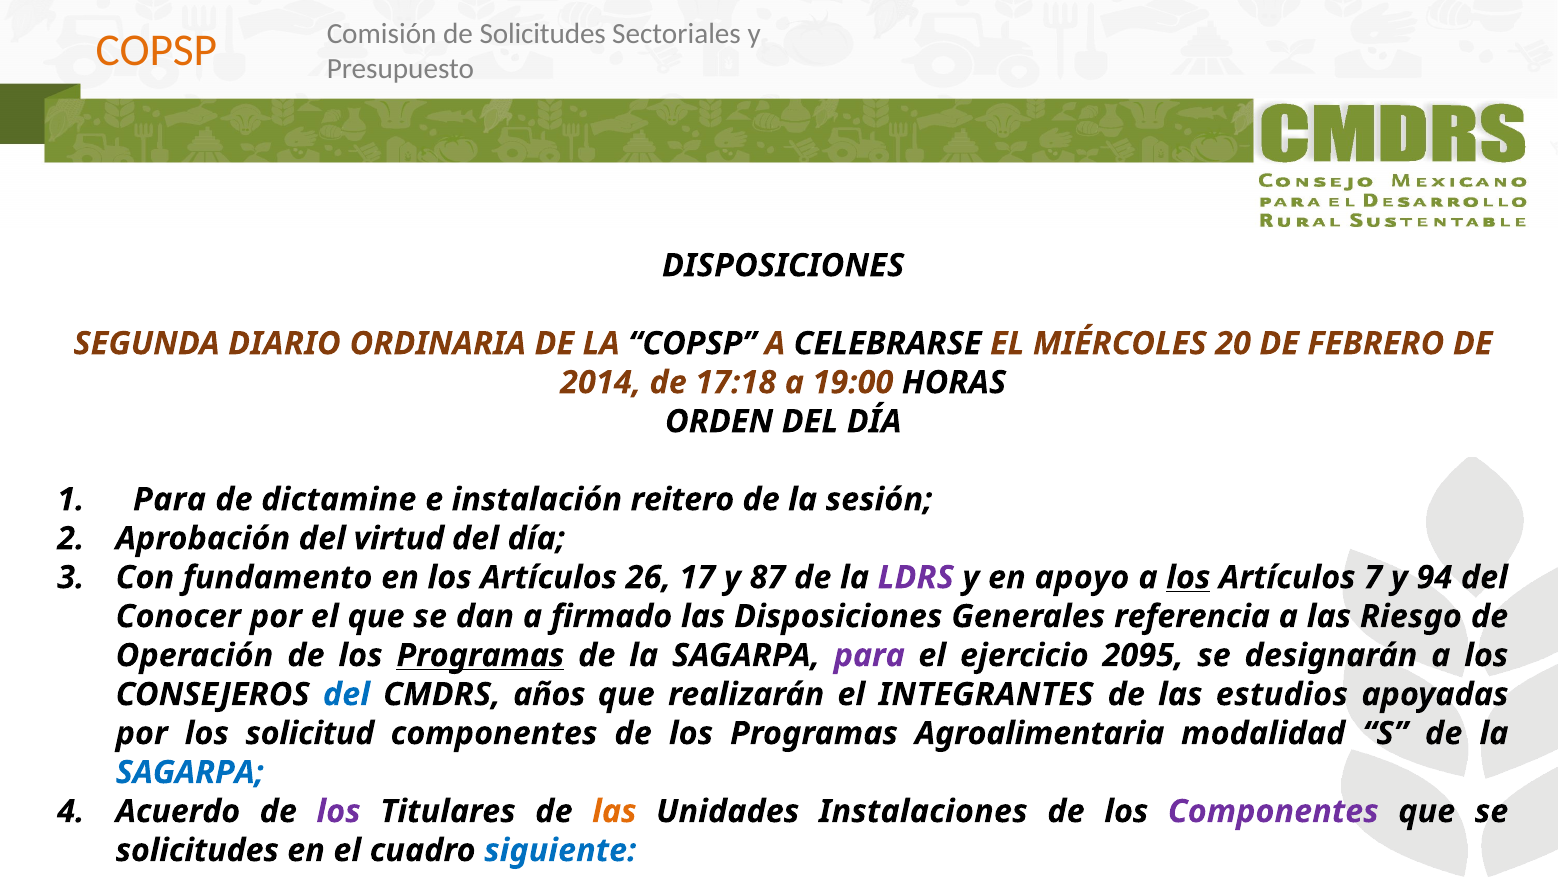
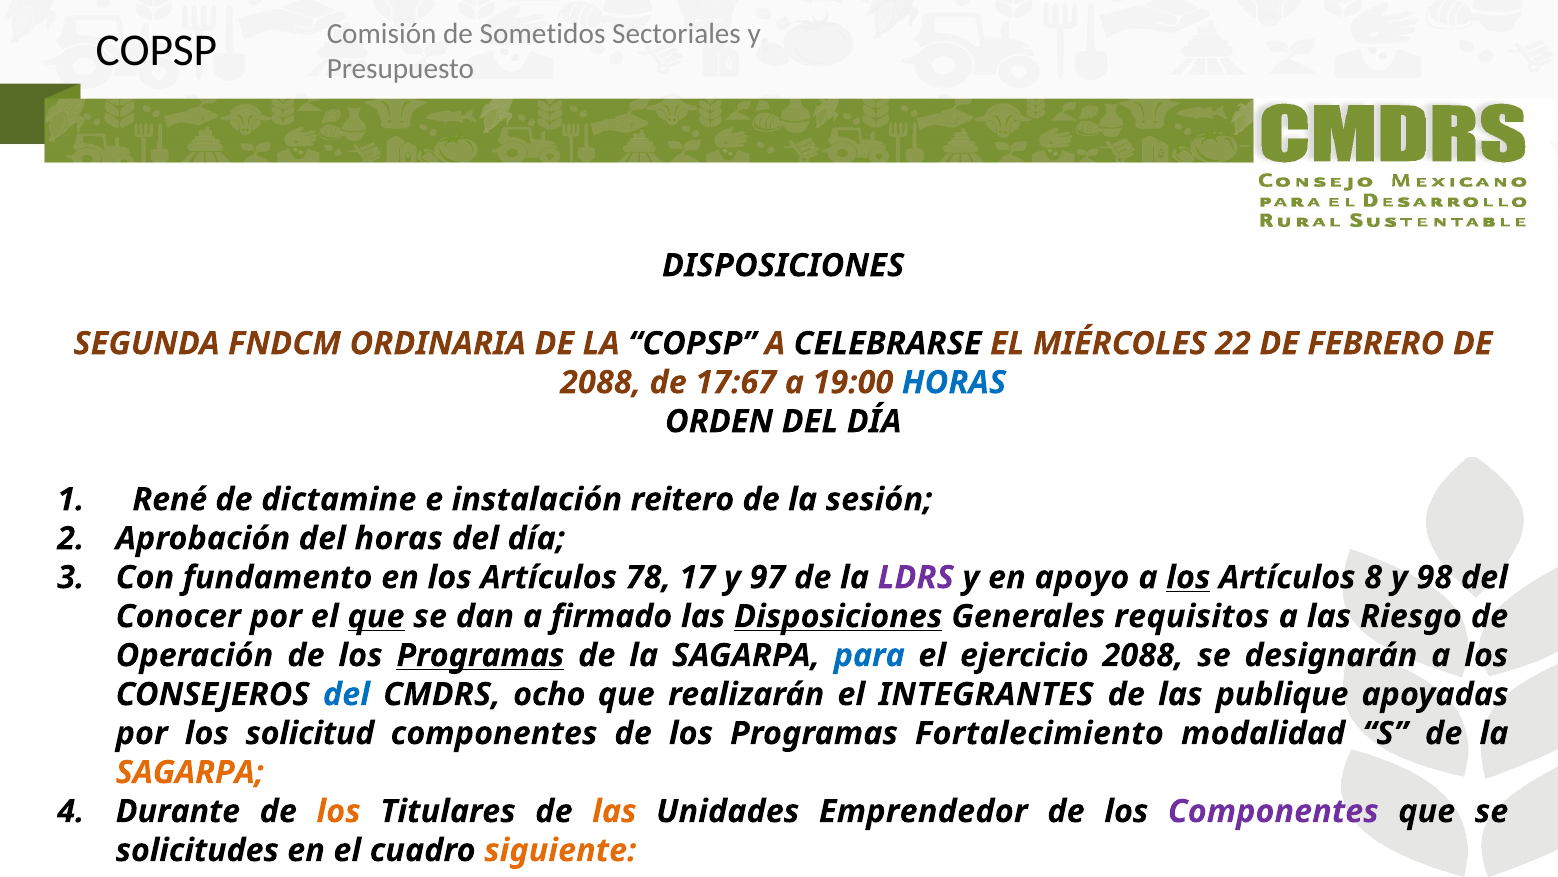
COPSP colour: orange -> black (156, 51)
de Solicitudes: Solicitudes -> Sometidos (543, 34)
DIARIO: DIARIO -> FNDCM (285, 343)
20: 20 -> 22 (1233, 343)
2014: 2014 -> 2088 (601, 382)
17:18: 17:18 -> 17:67 (736, 382)
HORAS colour: black -> blue (954, 382)
1 Para: Para -> René (170, 499)
del virtud: virtud -> horas (399, 538)
26: 26 -> 78 (648, 577)
87: 87 -> 97 (767, 577)
7: 7 -> 8 (1373, 577)
94: 94 -> 98 (1434, 577)
que underline: none -> present (376, 616)
Disposiciones underline: none -> present (838, 616)
referencia: referencia -> requisitos (1192, 616)
para colour: purple -> blue (869, 655)
ejercicio 2095: 2095 -> 2088 (1143, 655)
años: años -> ocho (549, 694)
estudios: estudios -> publique (1282, 694)
Agroalimentaria: Agroalimentaria -> Fortalecimiento (1039, 733)
SAGARPA colour: blue -> orange (190, 772)
Acuerdo: Acuerdo -> Durante (178, 811)
los colour: purple -> orange (339, 811)
Instalaciones: Instalaciones -> Emprendedor (923, 811)
siguiente colour: blue -> orange (560, 850)
